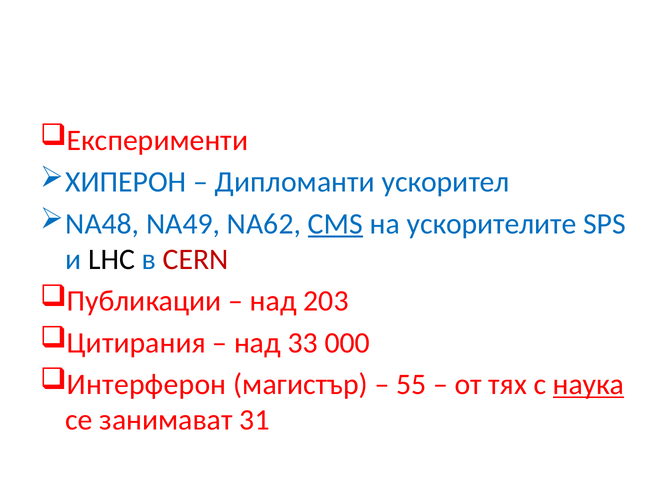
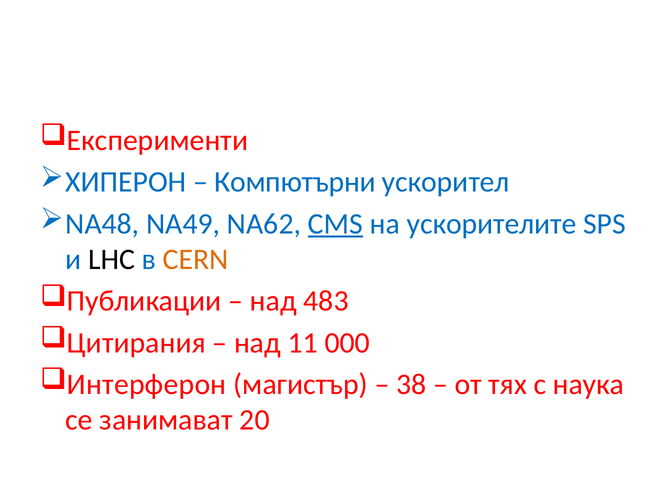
Дипломанти: Дипломанти -> Компютърни (295, 182)
CERN colour: red -> orange (196, 260)
203: 203 -> 483 (326, 301)
33: 33 -> 11 (303, 343)
55: 55 -> 38 (411, 385)
наука underline: present -> none (589, 385)
31: 31 -> 20 (255, 421)
